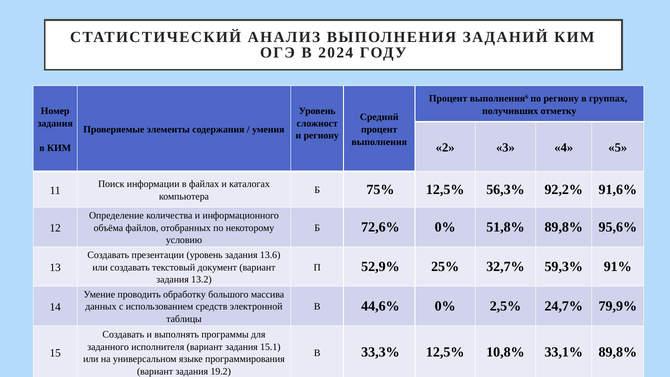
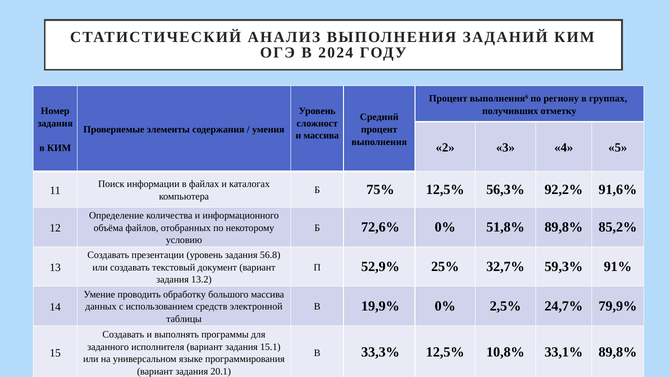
и региону: региону -> массива (321, 136)
95,6%: 95,6% -> 85,2% (618, 227)
13.6: 13.6 -> 56.8 (270, 255)
44,6%: 44,6% -> 19,9% (380, 306)
19.2: 19.2 -> 20.1 (221, 371)
